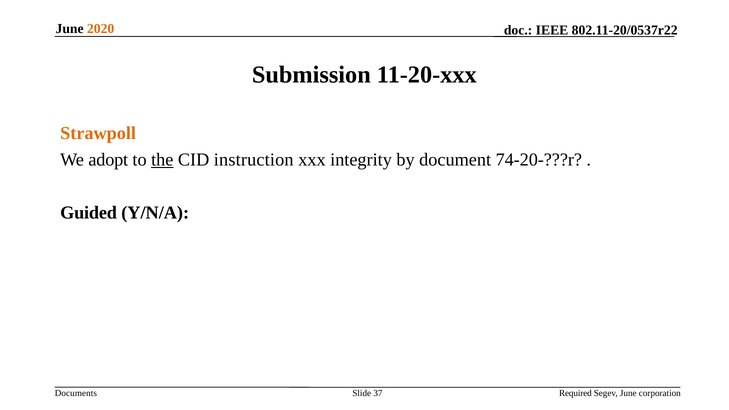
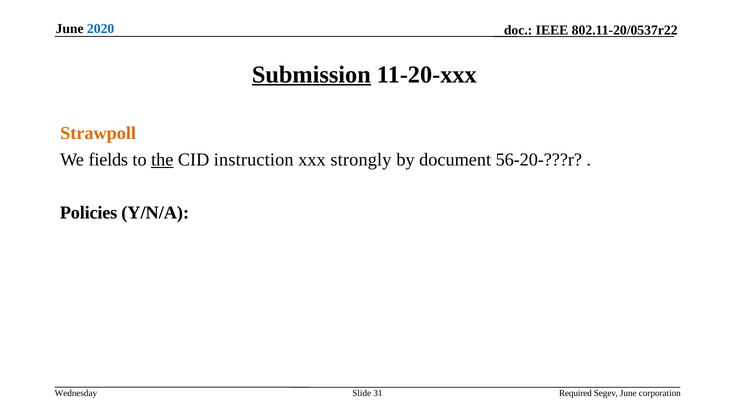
2020 colour: orange -> blue (101, 29)
Submission underline: none -> present (311, 75)
adopt: adopt -> fields (108, 160)
integrity: integrity -> strongly (361, 160)
74-20-???r: 74-20-???r -> 56-20-???r (539, 160)
Guided: Guided -> Policies (89, 213)
Documents: Documents -> Wednesday (76, 393)
37: 37 -> 31 (378, 393)
